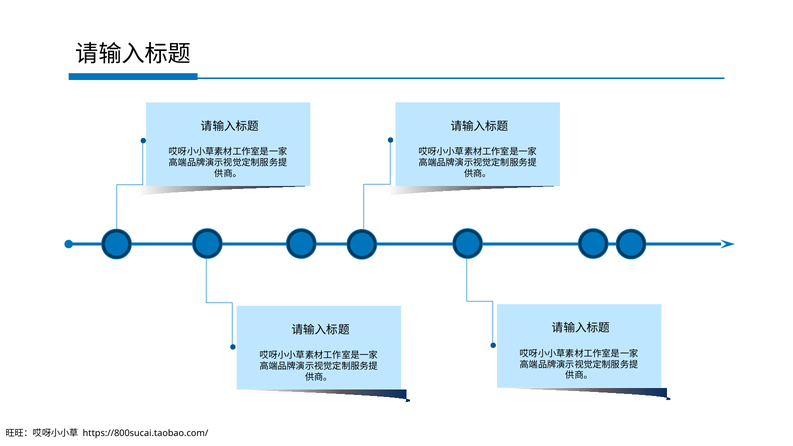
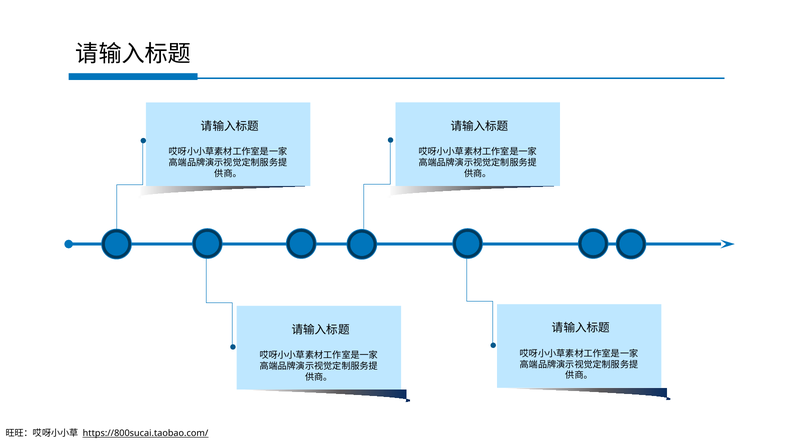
https://800sucai.taobao.com/ underline: none -> present (146, 434)
